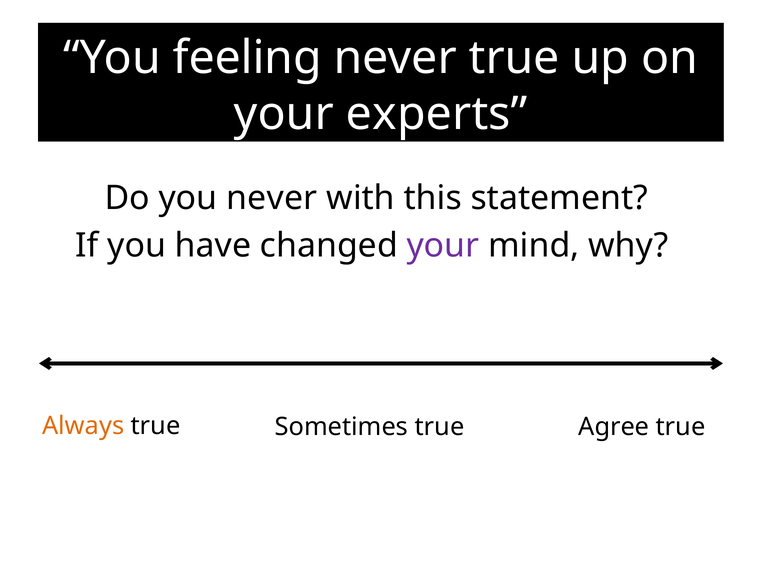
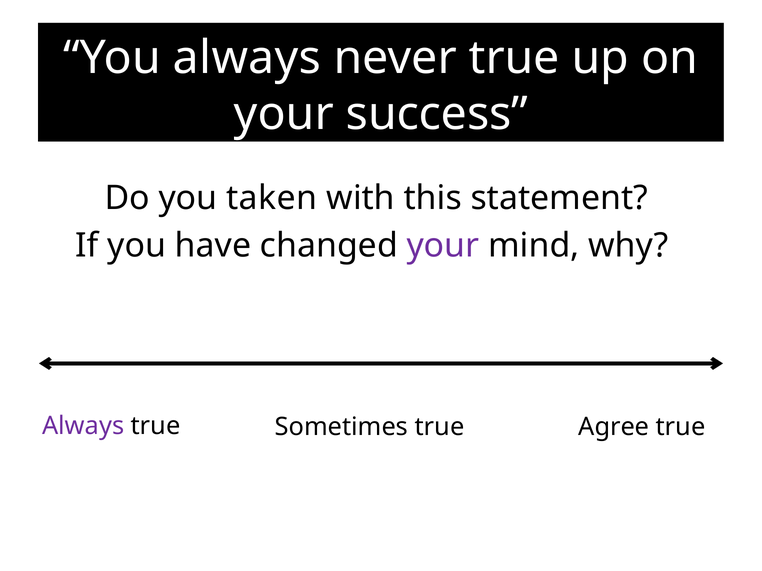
You feeling: feeling -> always (247, 58)
experts: experts -> success (437, 114)
you never: never -> taken (272, 198)
Always colour: orange -> purple (83, 426)
